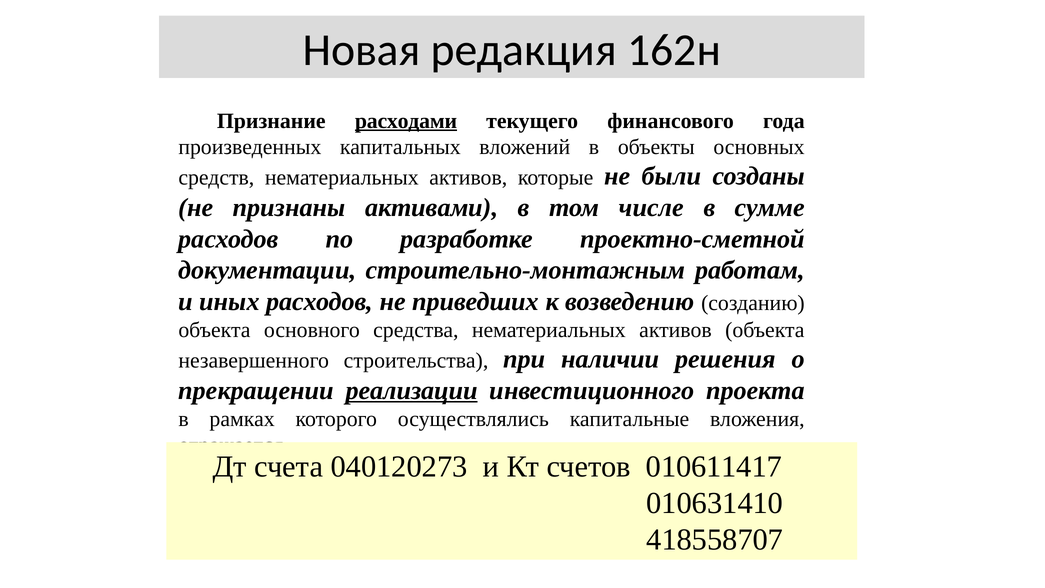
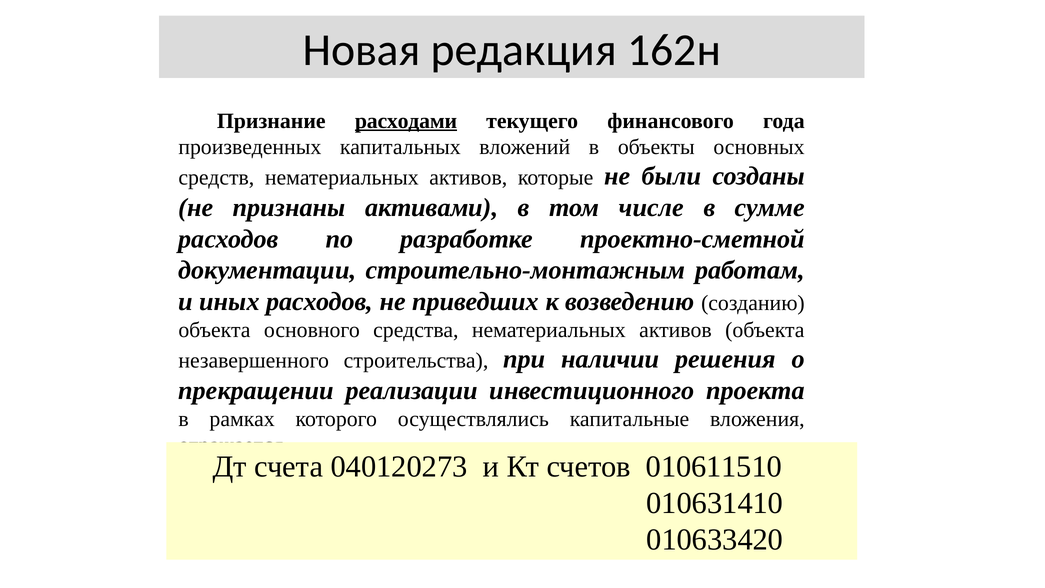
реализации underline: present -> none (412, 390)
010611417: 010611417 -> 010611510 (714, 466)
418558707: 418558707 -> 010633420 (715, 539)
